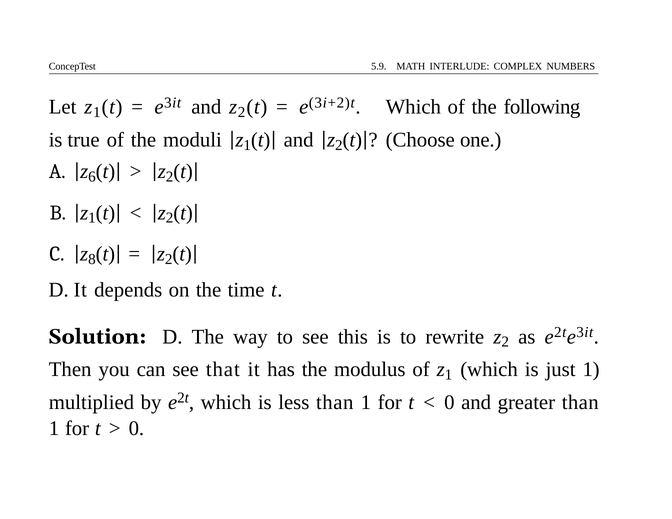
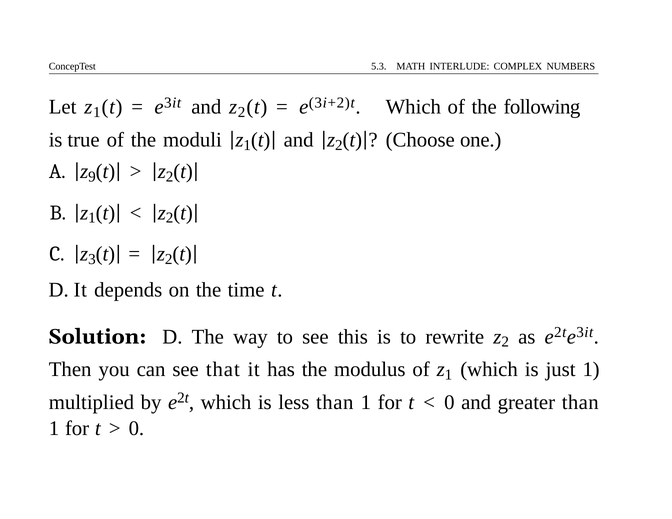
5.9: 5.9 -> 5.3 (379, 66)
6: 6 -> 9 (92, 177)
8: 8 -> 3 (92, 259)
